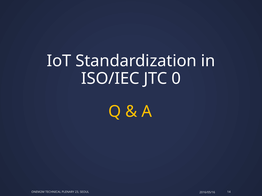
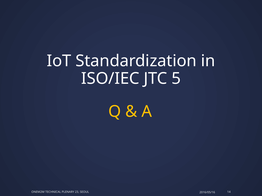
0: 0 -> 5 (176, 79)
